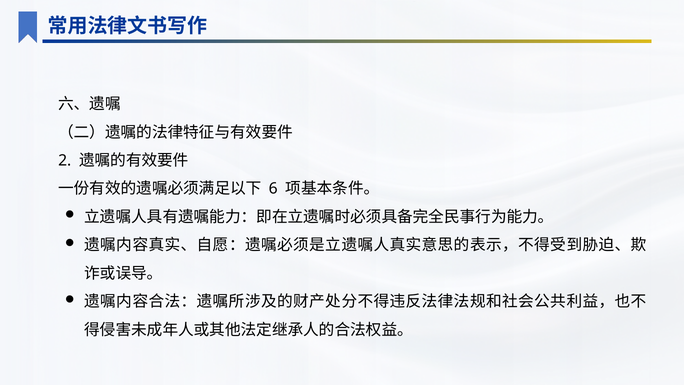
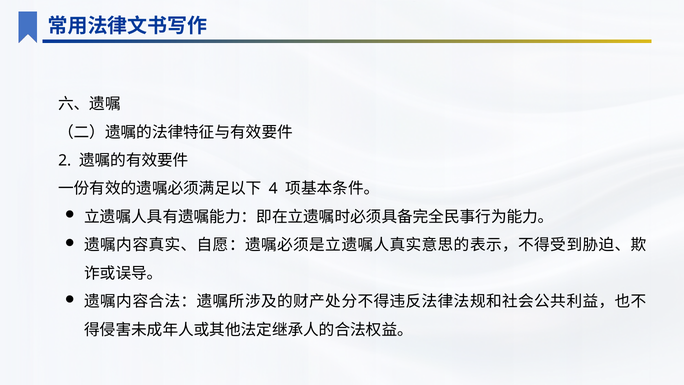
6: 6 -> 4 (273, 189)
